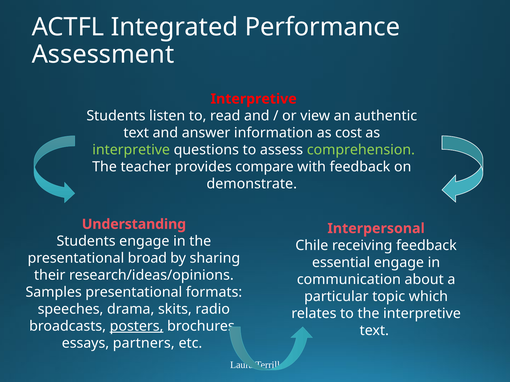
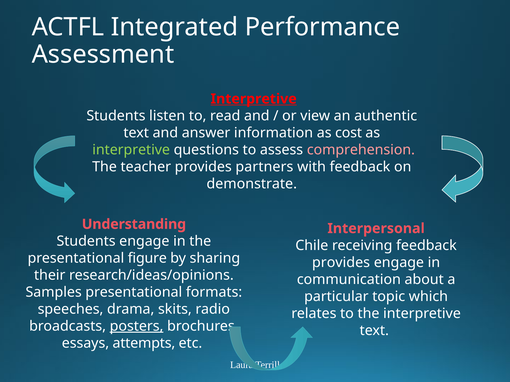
Interpretive underline: none -> present (254, 99)
comprehension colour: light green -> pink (361, 150)
compare: compare -> partners (264, 167)
broad: broad -> figure (147, 258)
essential: essential -> provides (341, 263)
partners: partners -> attempts (144, 344)
